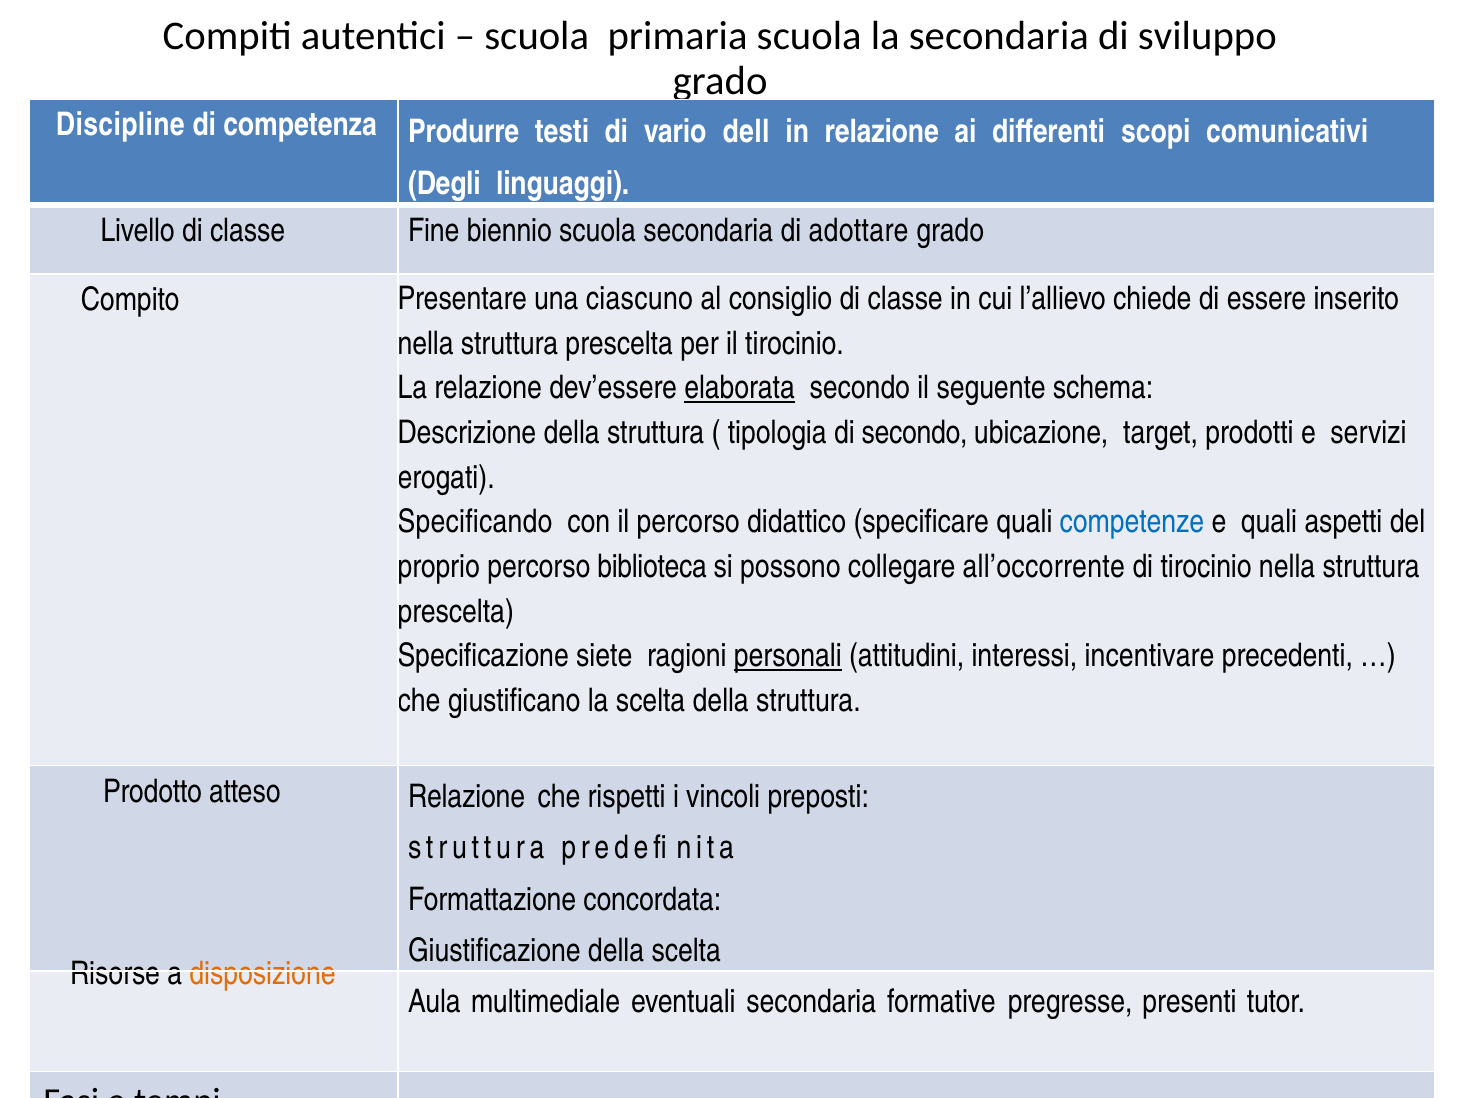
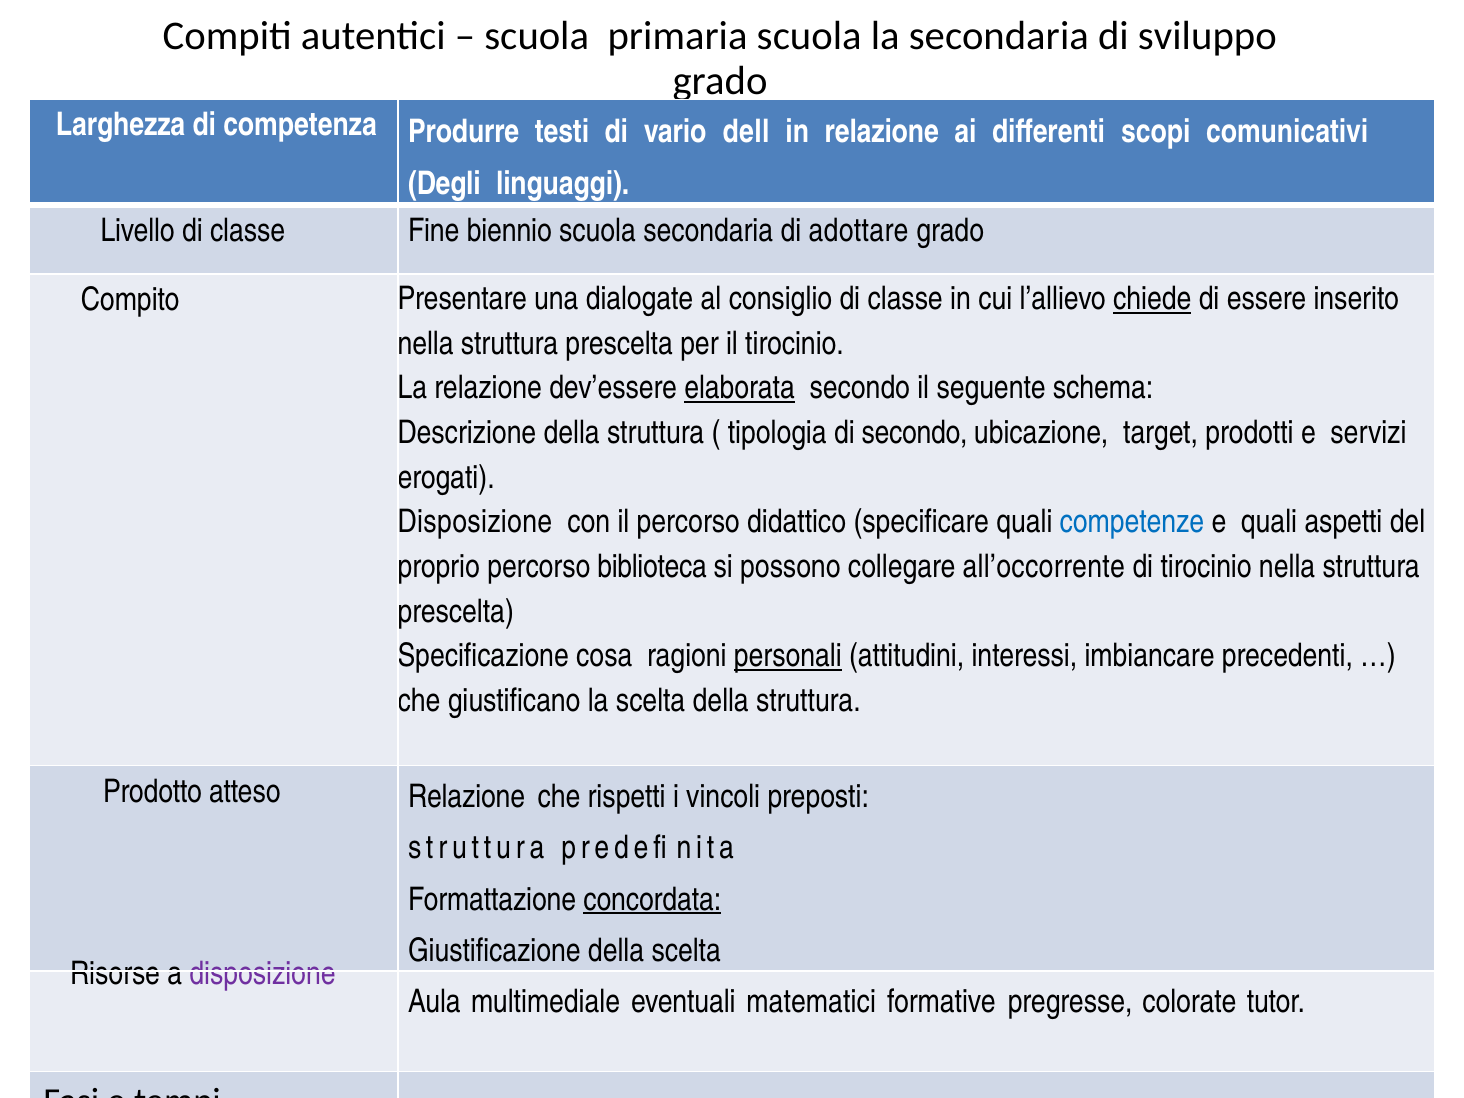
Discipline: Discipline -> Larghezza (121, 125)
ciascuno: ciascuno -> dialogate (640, 299)
chiede underline: none -> present (1152, 299)
Specificando: Specificando -> Disposizione (475, 522)
siete: siete -> cosa (604, 656)
incentivare: incentivare -> imbiancare (1150, 656)
concordata underline: none -> present (652, 899)
disposizione colour: orange -> purple (263, 974)
eventuali secondaria: secondaria -> matematici (811, 1002)
presenti: presenti -> colorate (1189, 1002)
